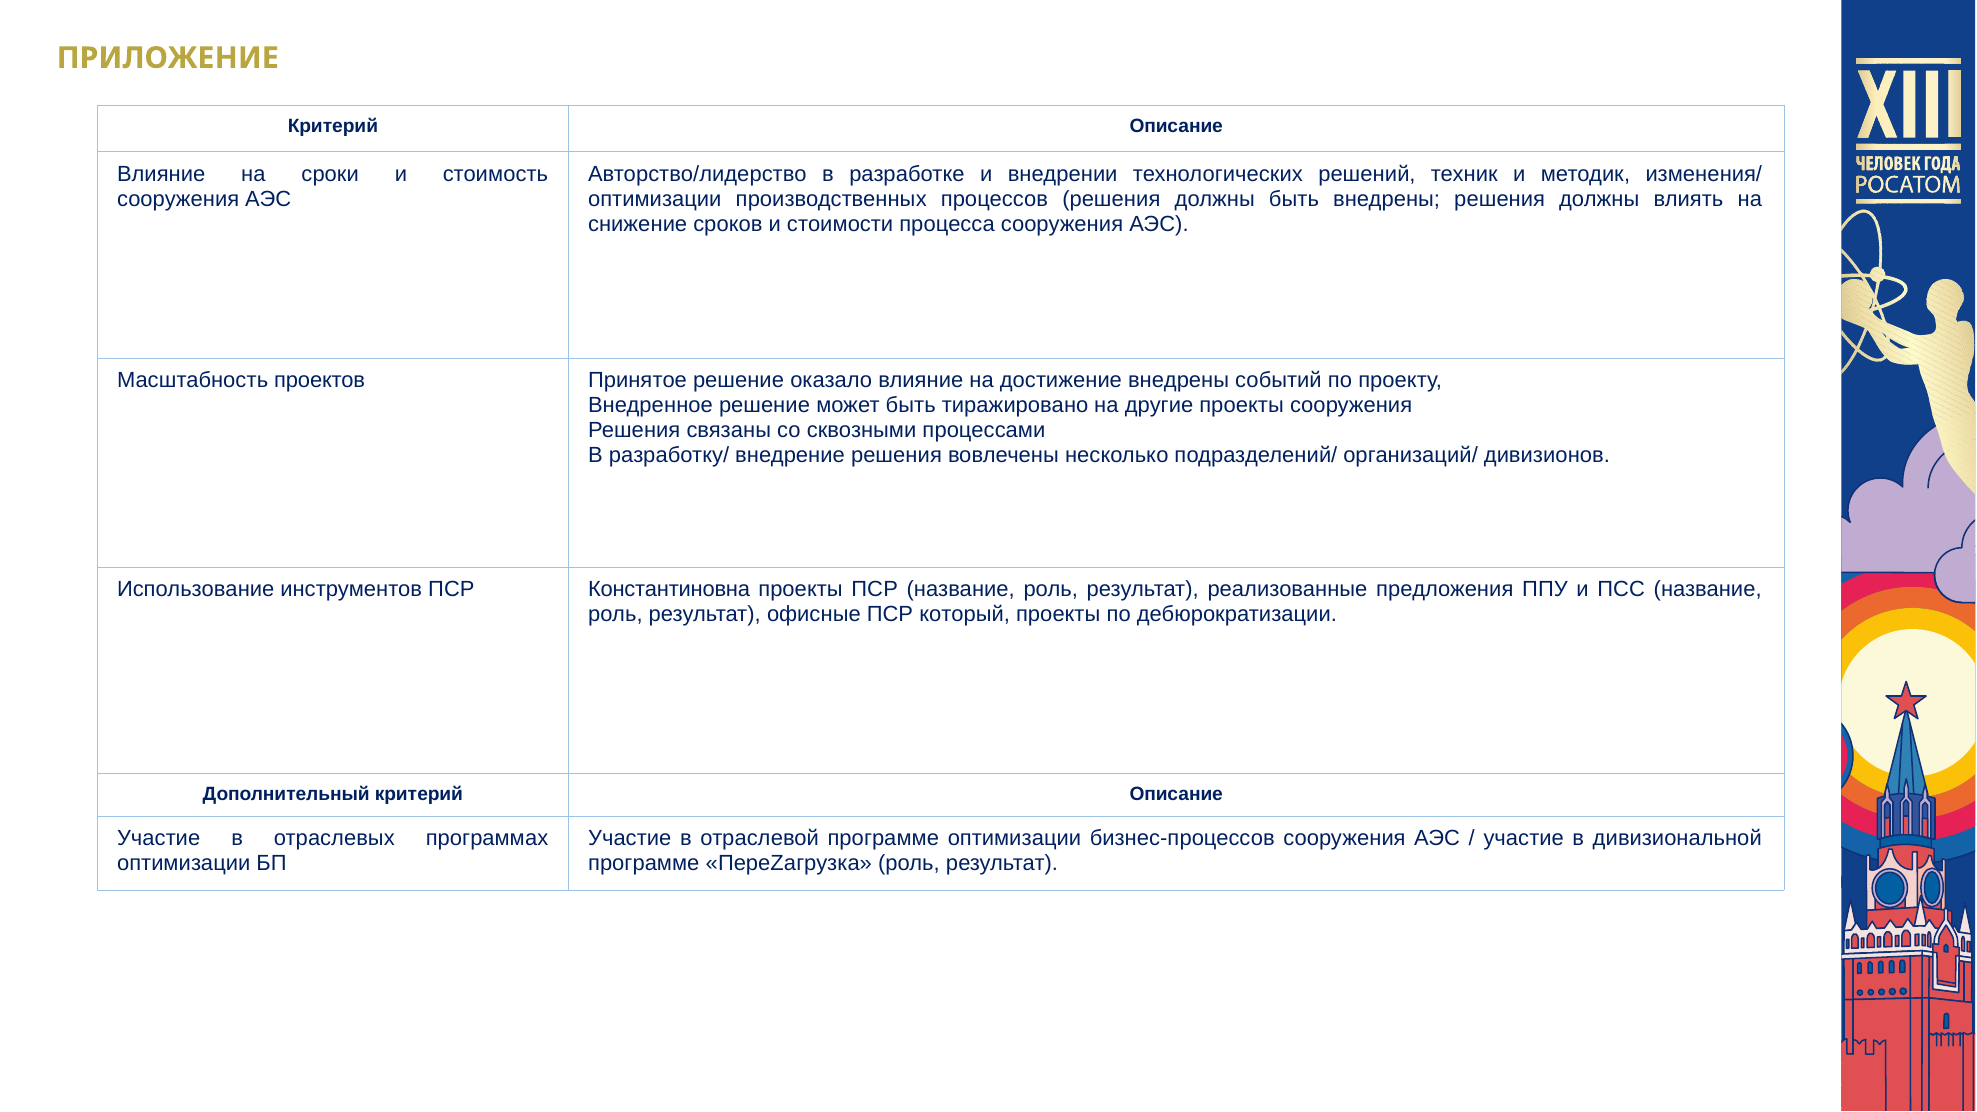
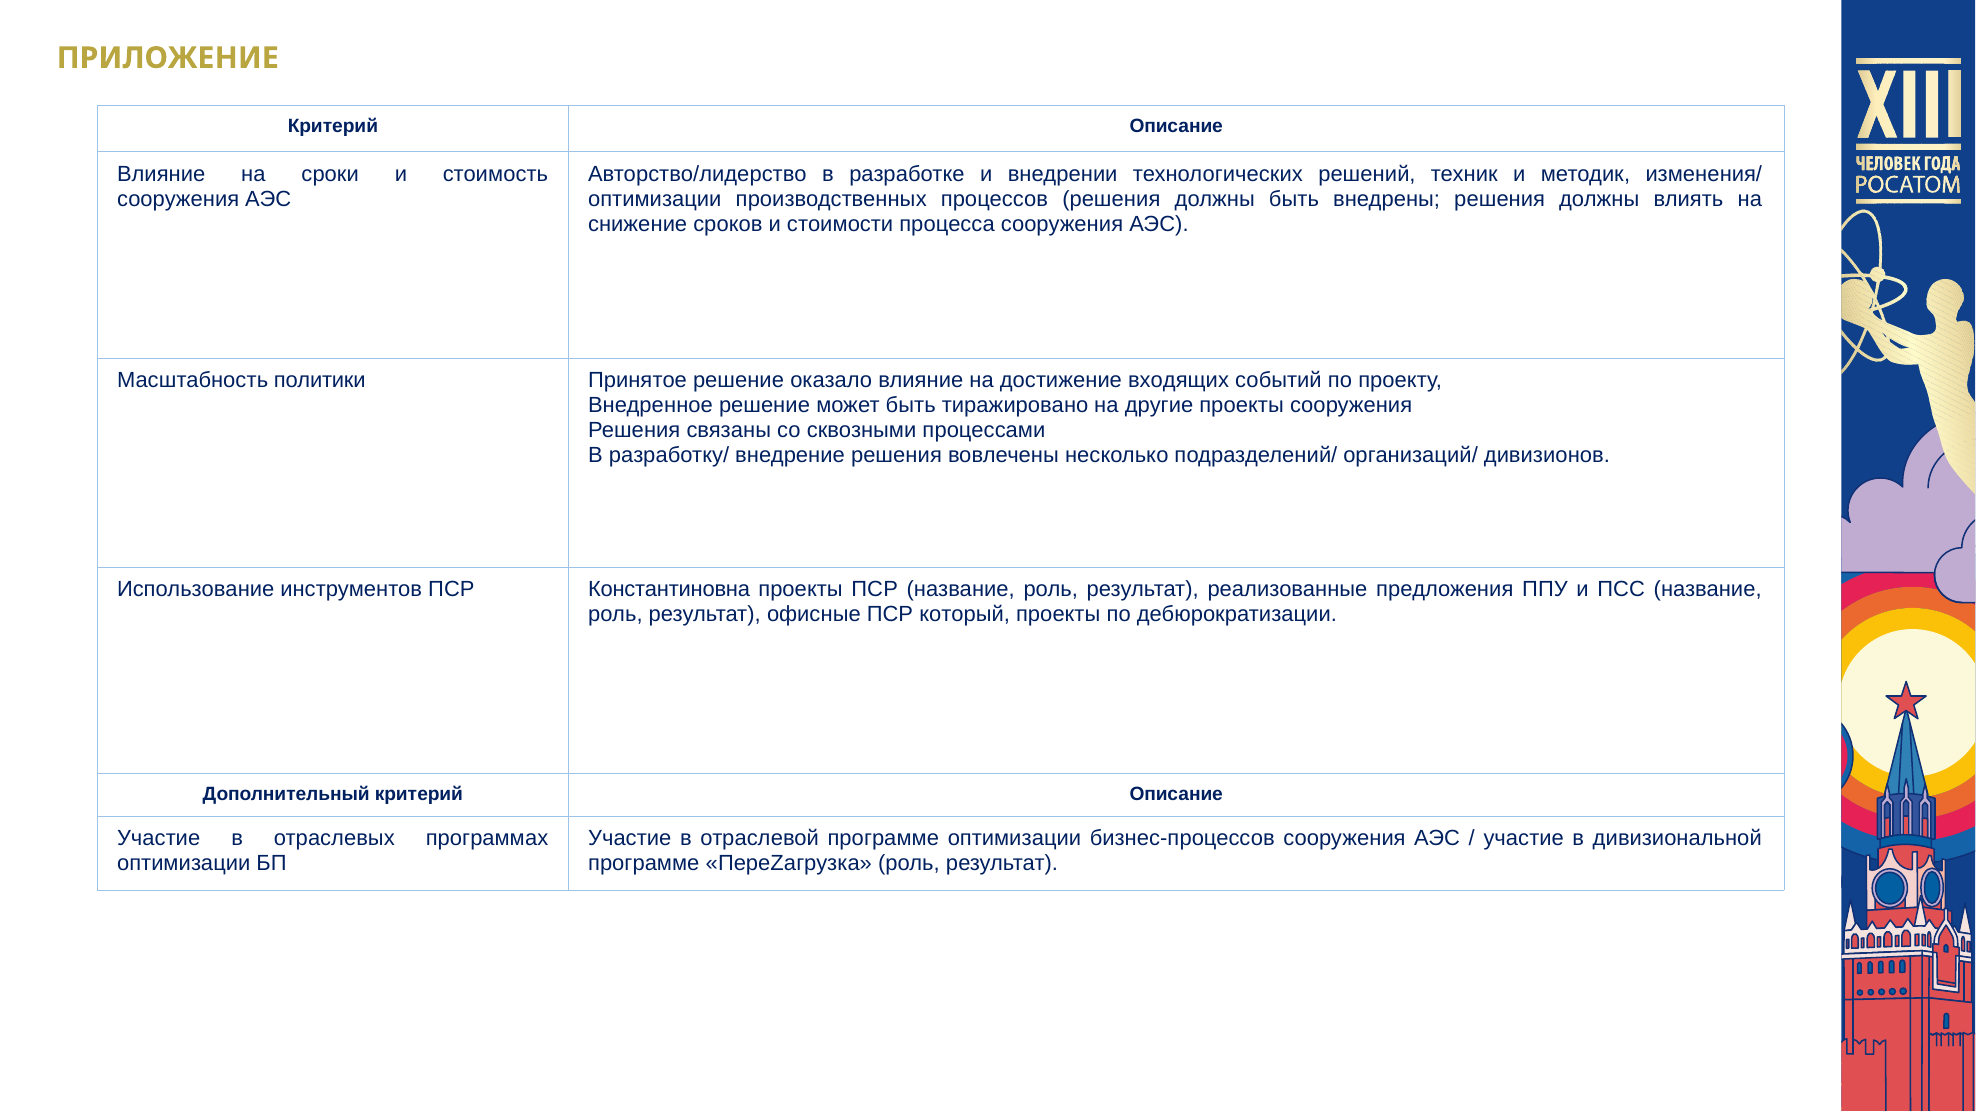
проектов: проектов -> политики (320, 381)
достижение внедрены: внедрены -> входящих (1179, 381)
